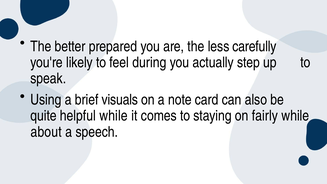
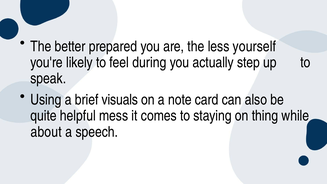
carefully: carefully -> yourself (254, 46)
helpful while: while -> mess (114, 116)
fairly: fairly -> thing (265, 116)
